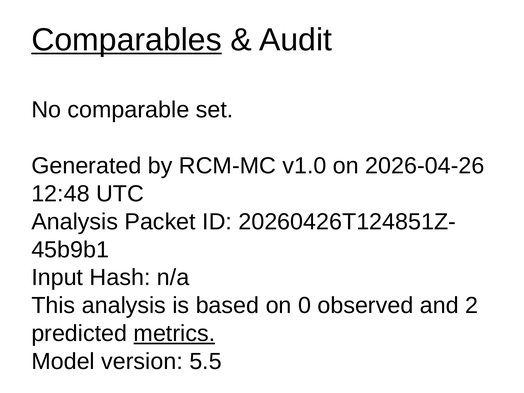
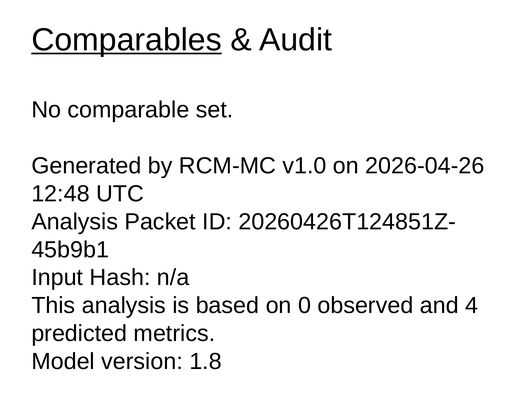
2: 2 -> 4 (472, 306)
metrics underline: present -> none (174, 334)
5.5: 5.5 -> 1.8 (206, 361)
